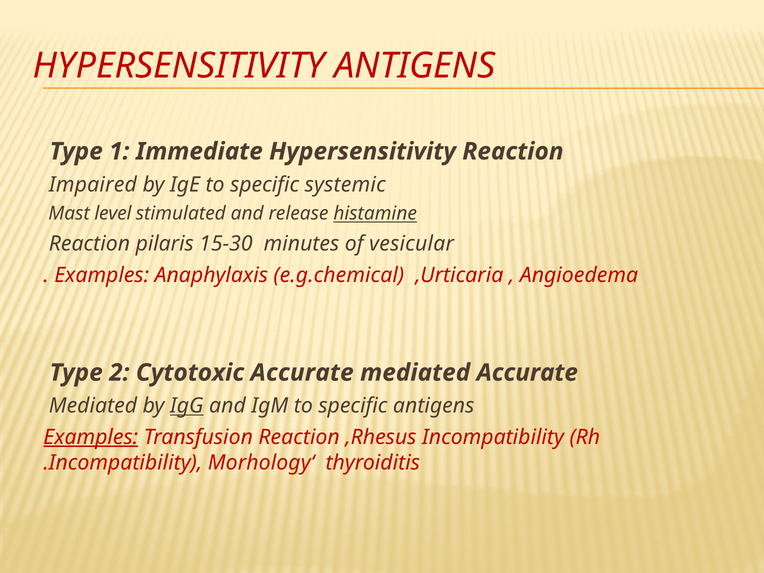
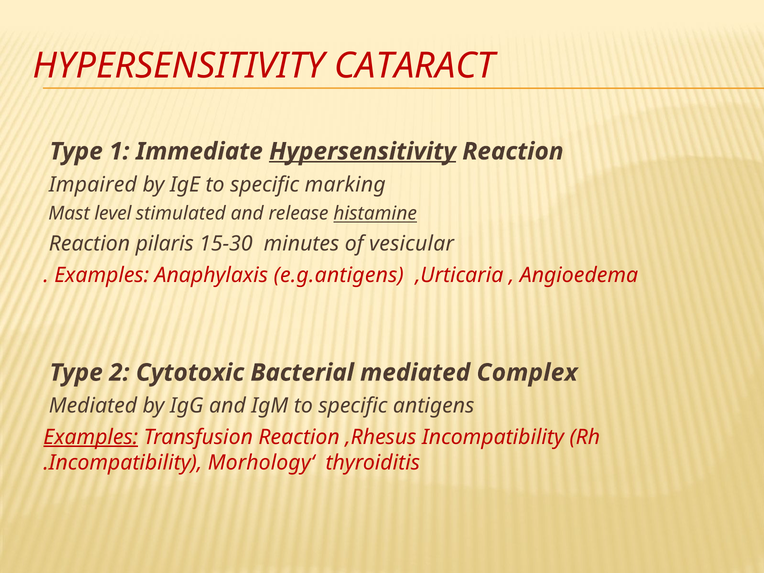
HYPERSENSITIVITY ANTIGENS: ANTIGENS -> CATARACT (415, 66)
Hypersensitivity underline: none -> present (363, 151)
systemic: systemic -> marking (345, 185)
e.g.chemical: e.g.chemical -> e.g.antigens (339, 275)
Cytotoxic Accurate: Accurate -> Bacterial (302, 373)
mediated Accurate: Accurate -> Complex (527, 373)
IgG underline: present -> none (187, 406)
